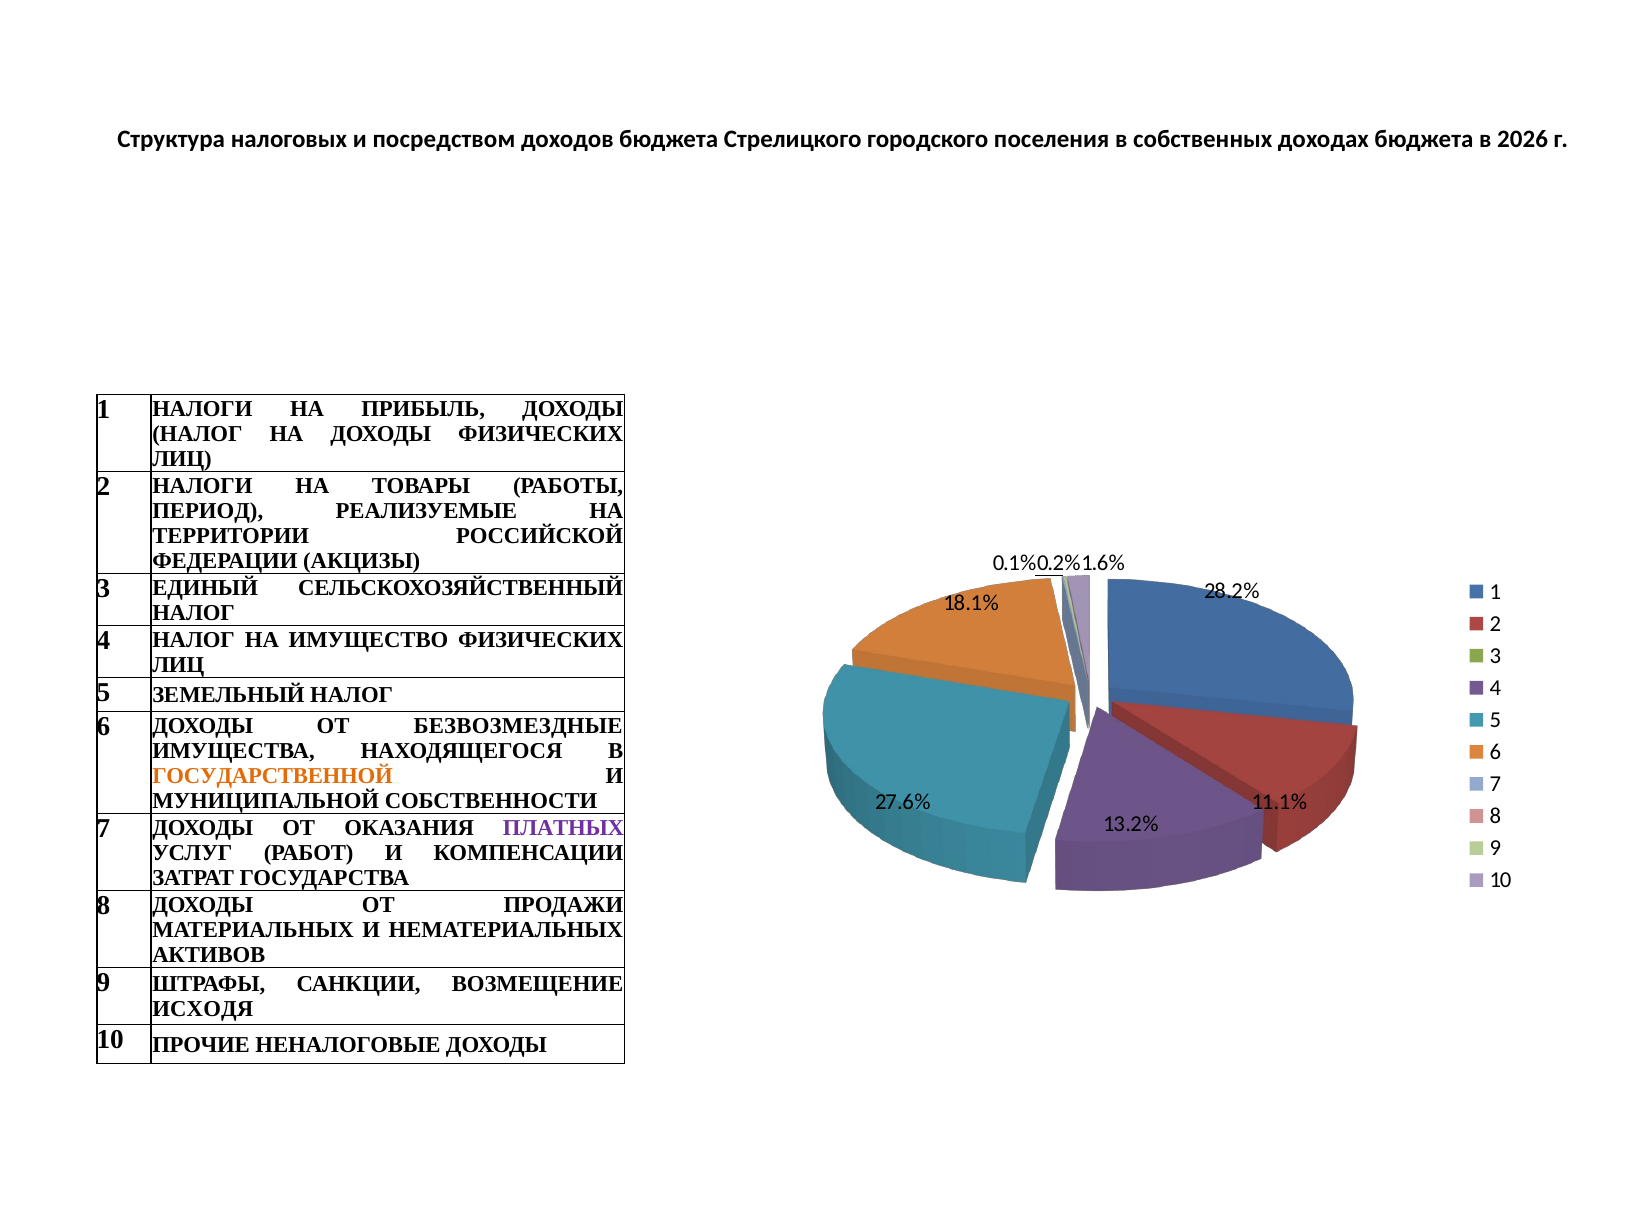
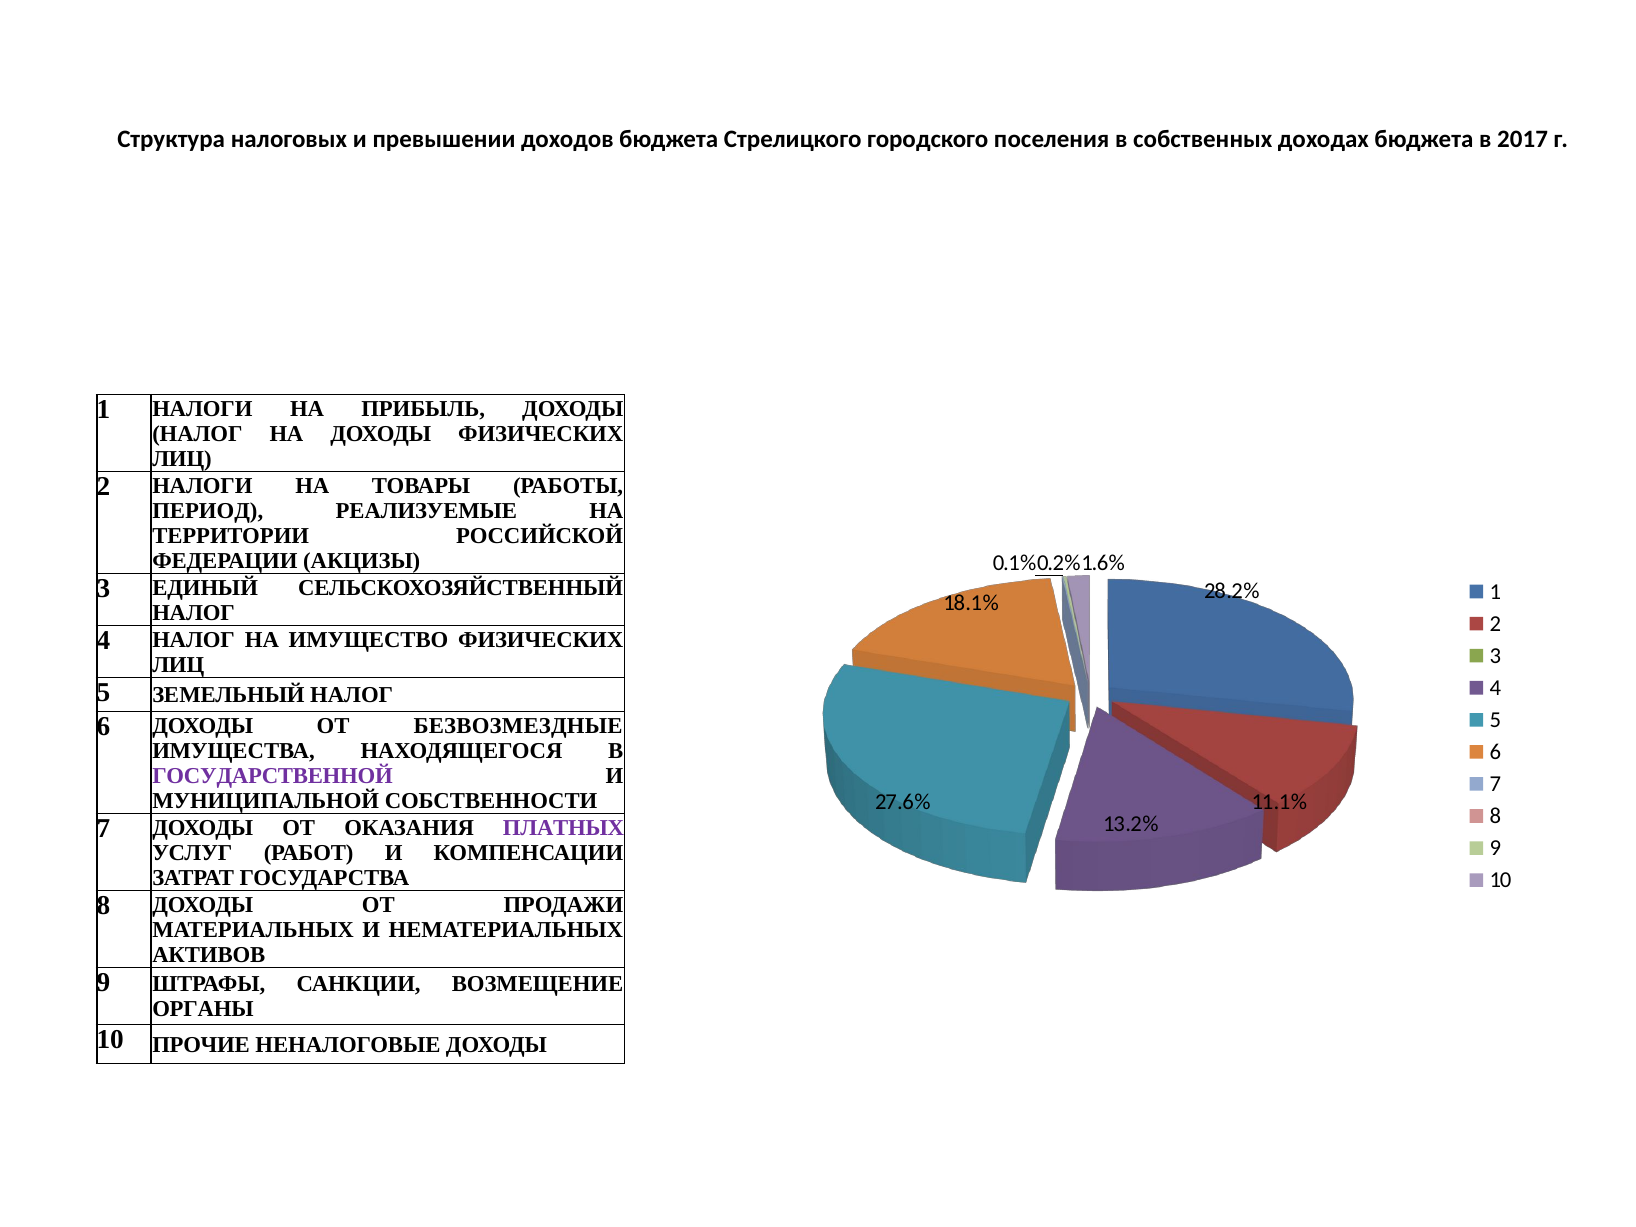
посредством: посредством -> превышении (444, 139)
2026: 2026 -> 2017 (1523, 139)
ГОСУДАРСТВЕННОЙ colour: orange -> purple (272, 776)
ИСХОДЯ: ИСХОДЯ -> ОРГАНЫ (203, 1009)
